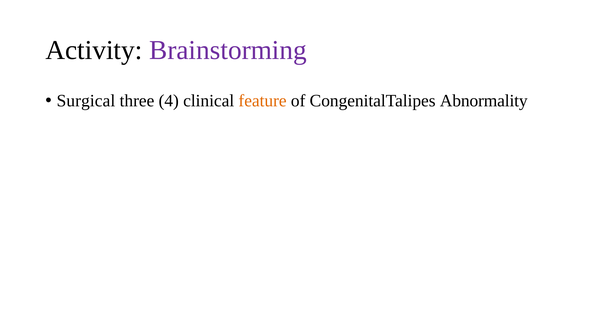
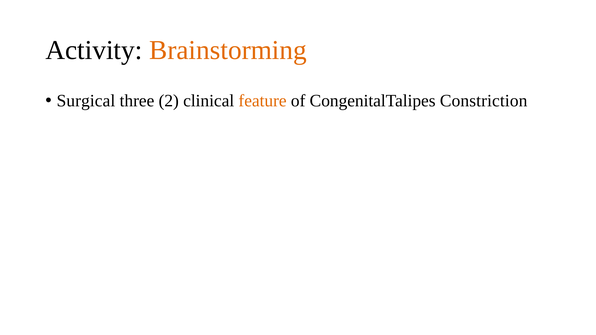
Brainstorming colour: purple -> orange (228, 50)
4: 4 -> 2 (169, 101)
Abnormality: Abnormality -> Constriction (484, 101)
